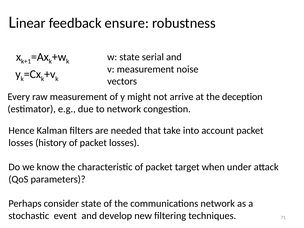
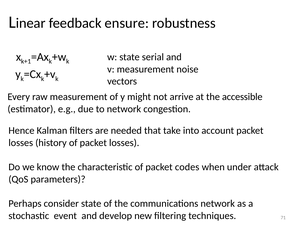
deception: deception -> accessible (242, 97)
target: target -> codes (187, 167)
